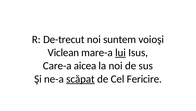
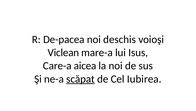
De-trecut: De-trecut -> De-pacea (64, 39)
suntem: suntem -> deschis (120, 39)
lui underline: present -> none (121, 52)
Fericire: Fericire -> Iubirea (144, 78)
